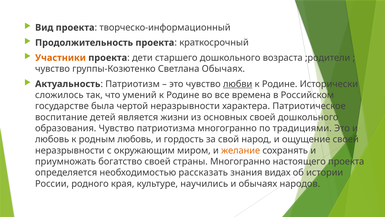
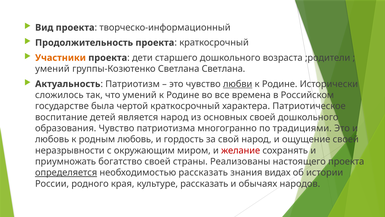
чувство: чувство -> умений (52, 69)
Светлана Обычаях: Обычаях -> Светлана (223, 69)
чертой неразрывности: неразрывности -> краткосрочный (185, 106)
является жизни: жизни -> народ (174, 117)
желание colour: orange -> red (241, 150)
страны Многогранно: Многогранно -> Реализованы (240, 161)
определяется underline: none -> present (66, 172)
культуре научились: научились -> рассказать (204, 183)
